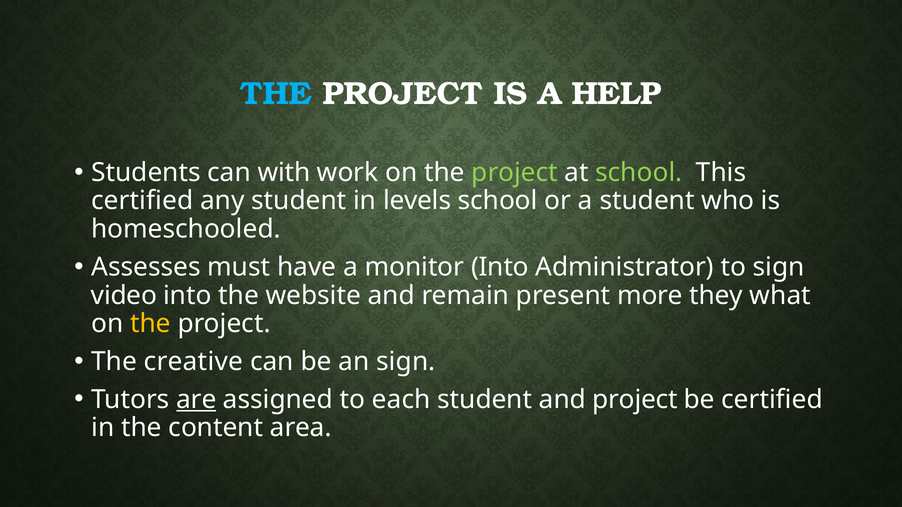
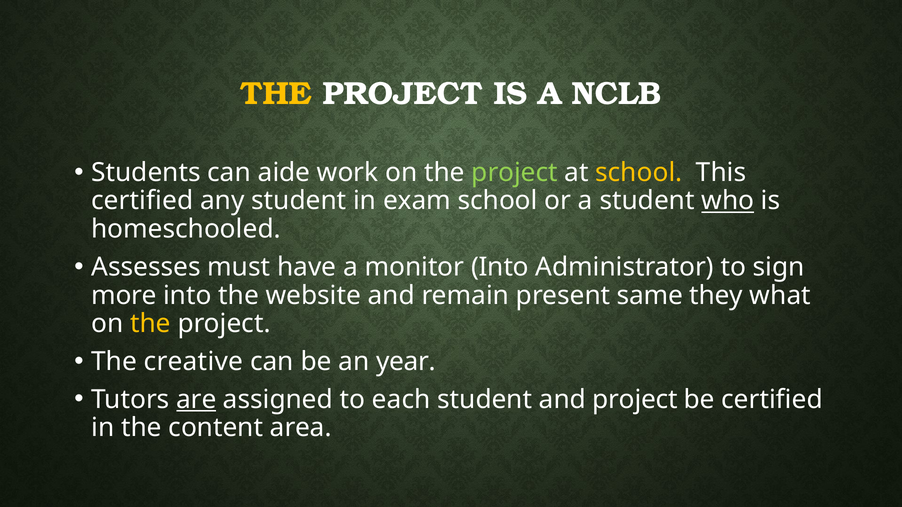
THE colour: light blue -> yellow (276, 94)
HELP: HELP -> NCLB (616, 94)
with: with -> aide (284, 173)
school colour: light green -> yellow (639, 173)
levels: levels -> exam (417, 201)
who underline: none -> present (728, 201)
video: video -> more (124, 296)
more: more -> same (650, 296)
an sign: sign -> year (406, 362)
